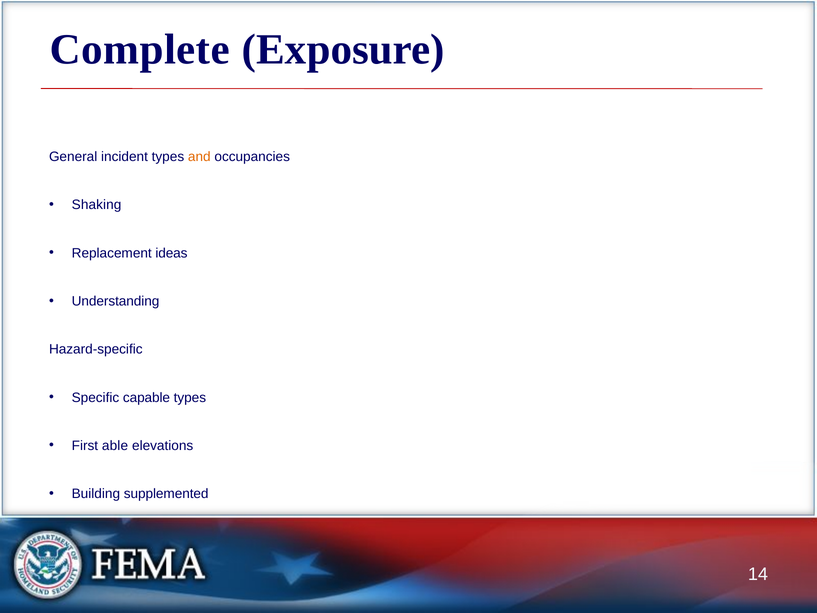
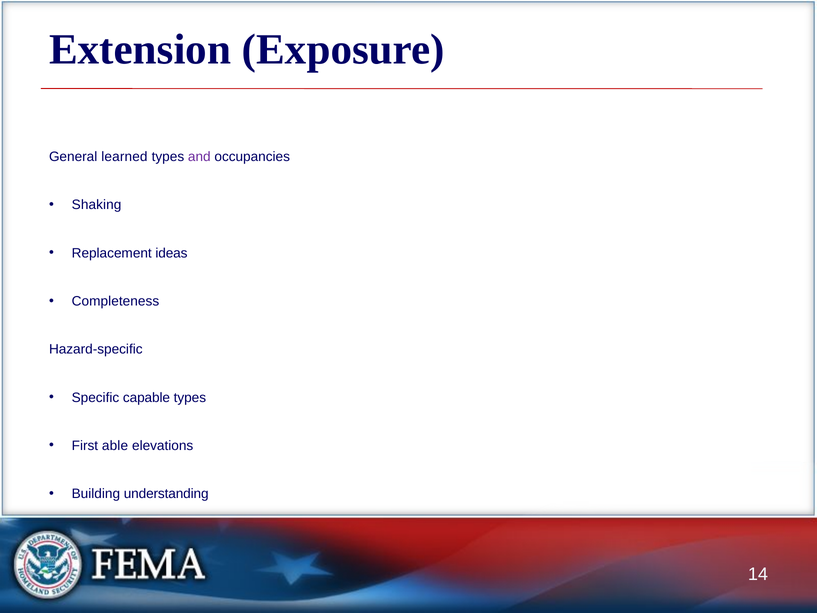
Complete: Complete -> Extension (140, 49)
incident: incident -> learned (124, 157)
and colour: orange -> purple (199, 157)
Understanding: Understanding -> Completeness (115, 301)
supplemented: supplemented -> understanding (166, 494)
